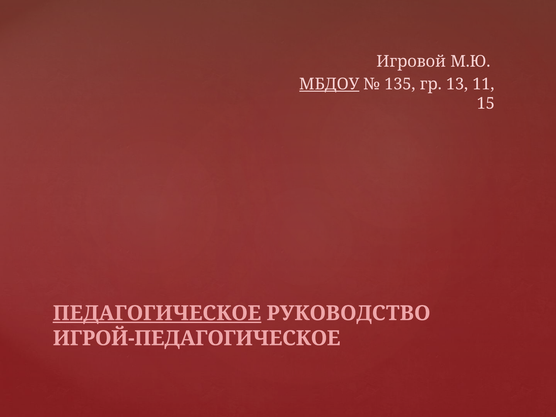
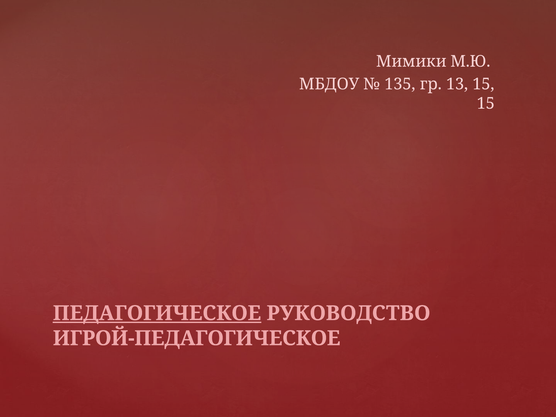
Игровой: Игровой -> Мимики (411, 61)
МБДОУ underline: present -> none (329, 84)
13 11: 11 -> 15 (484, 84)
